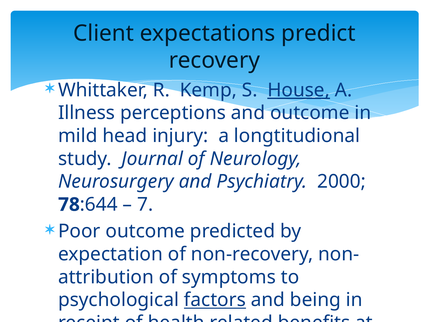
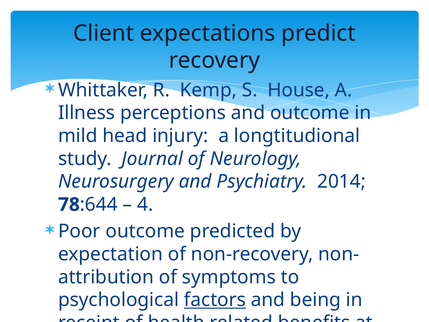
House underline: present -> none (299, 90)
2000: 2000 -> 2014 (341, 182)
7: 7 -> 4 (145, 204)
